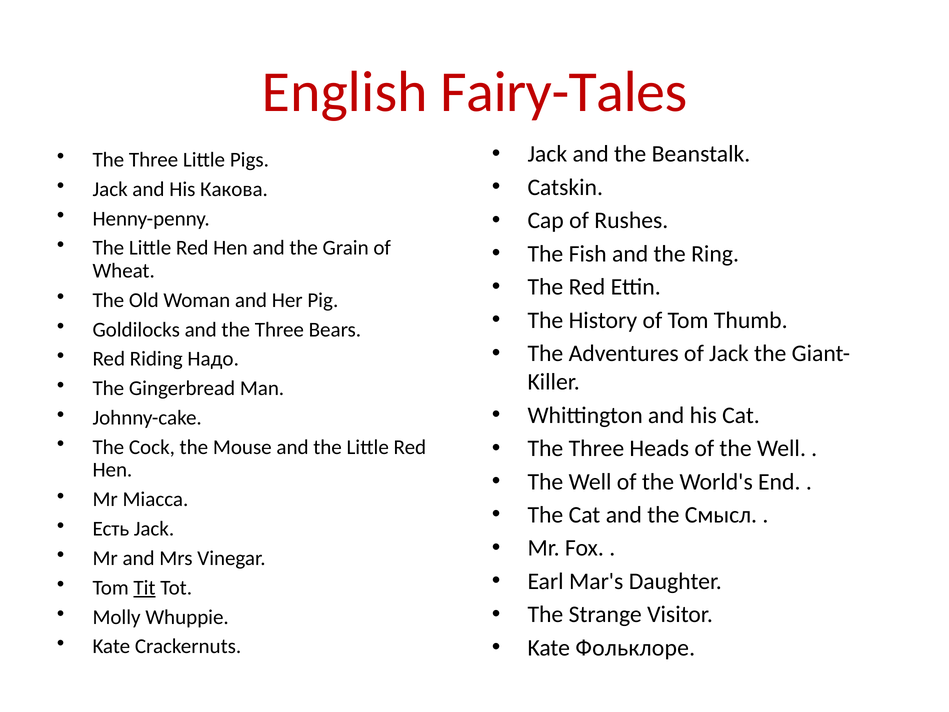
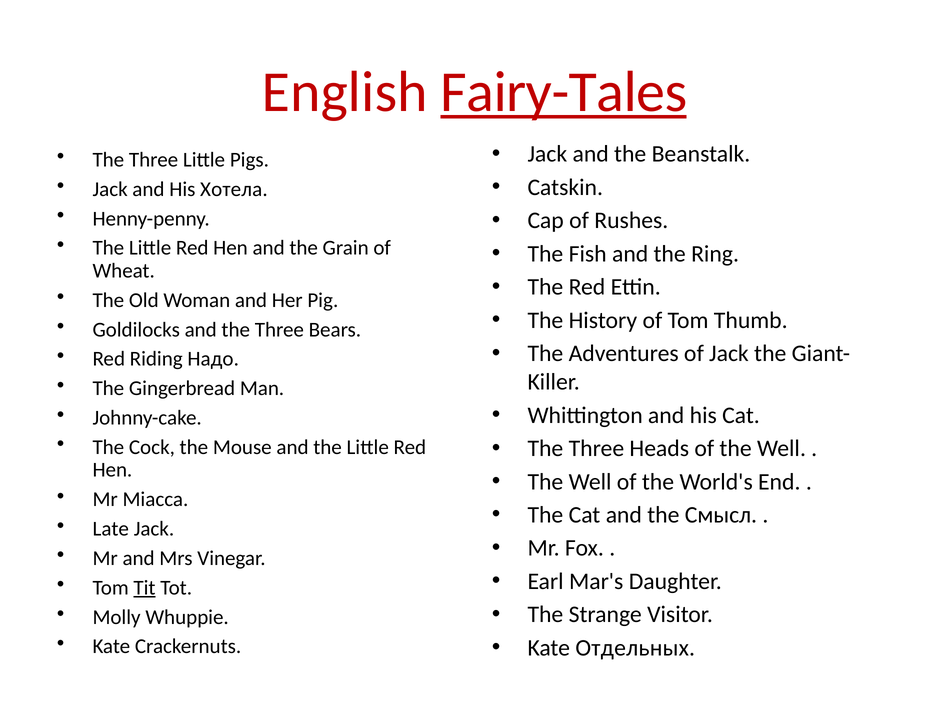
Fairy-Tales underline: none -> present (564, 92)
Какова: Какова -> Хотела (234, 189)
Есть: Есть -> Late (111, 529)
Фольклоре: Фольклоре -> Отдельных (635, 648)
